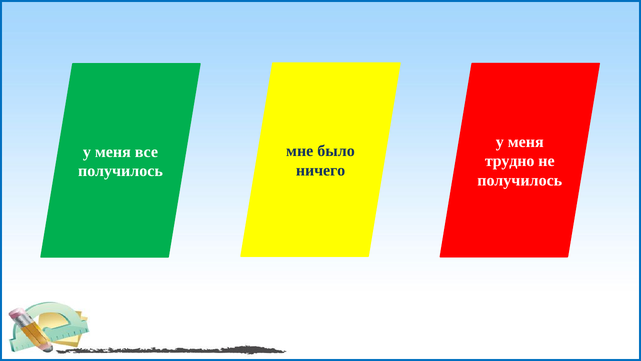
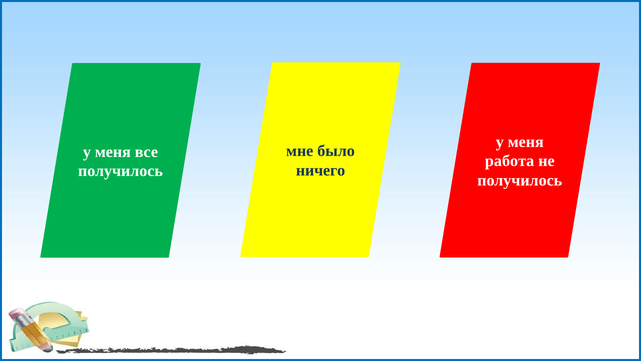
трудно: трудно -> работа (510, 161)
